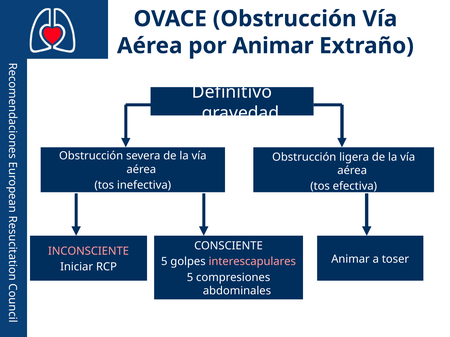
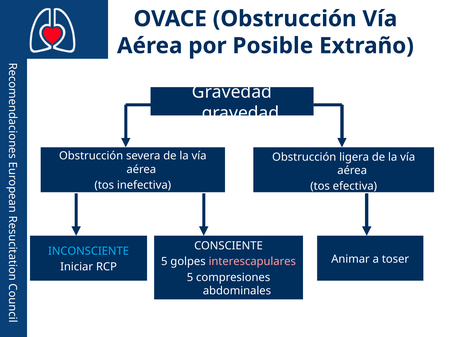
por Animar: Animar -> Posible (273, 46)
Definitivo: Definitivo -> Gravedad (232, 92)
INCONSCIENTE colour: pink -> light blue (89, 251)
